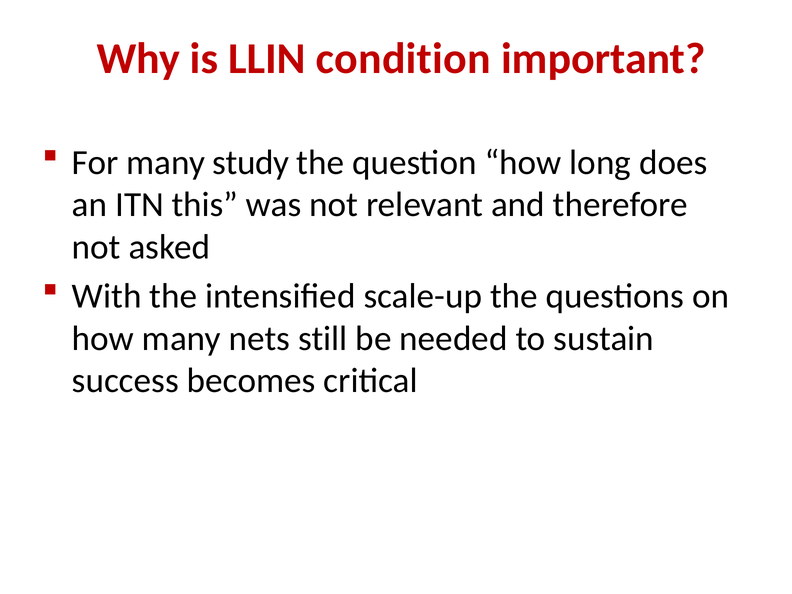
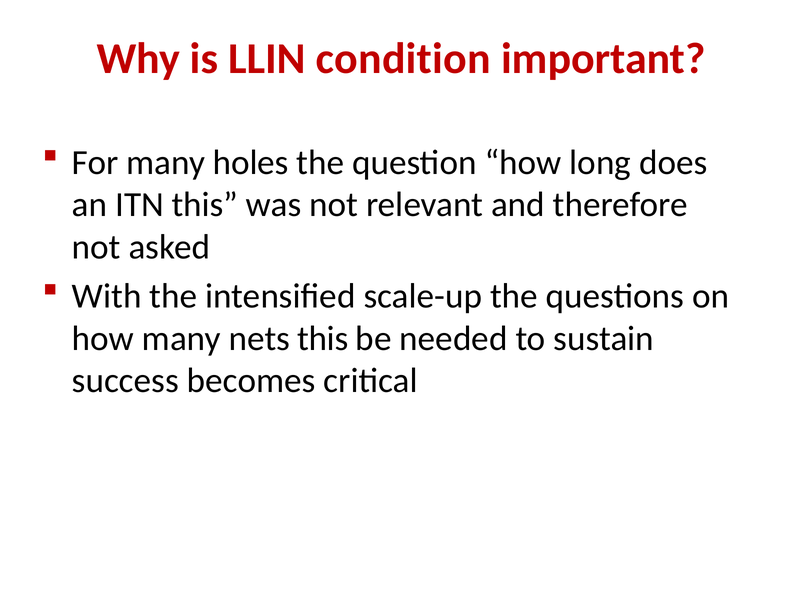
study: study -> holes (251, 162)
nets still: still -> this (323, 339)
